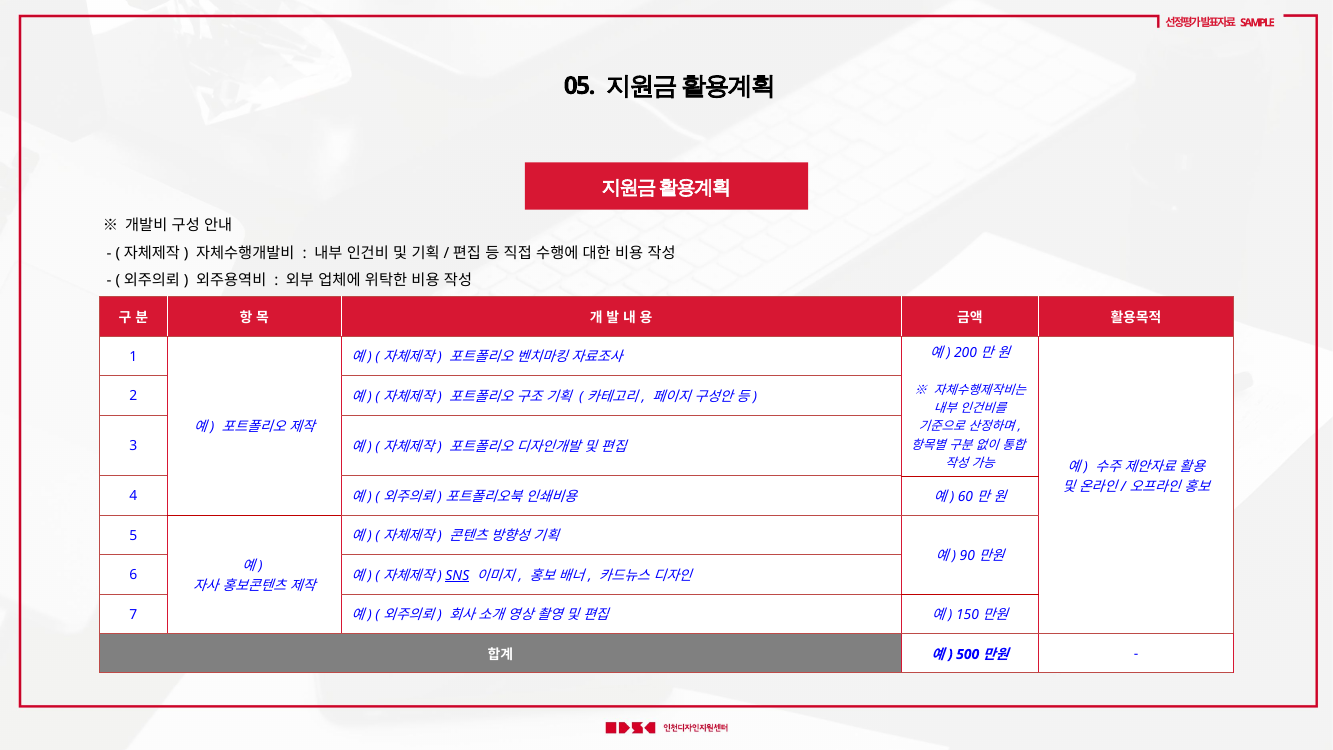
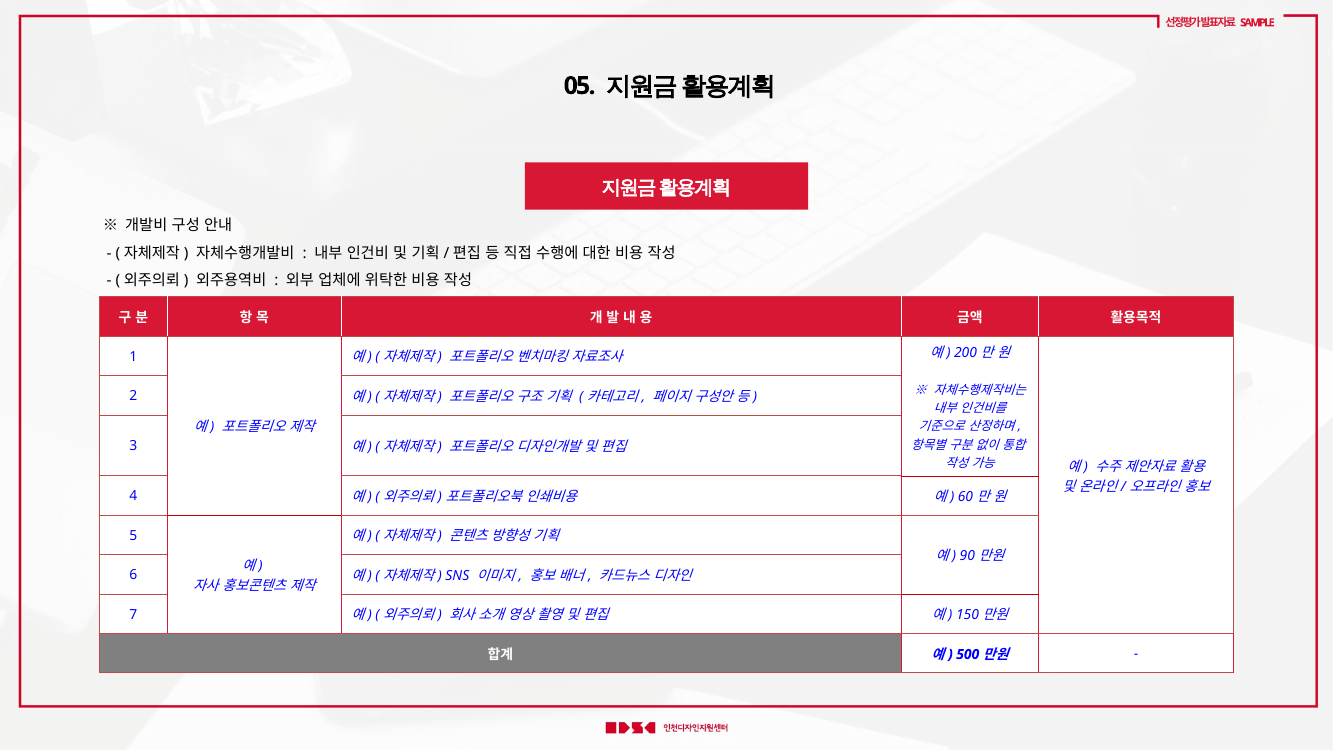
SNS underline: present -> none (457, 576)
